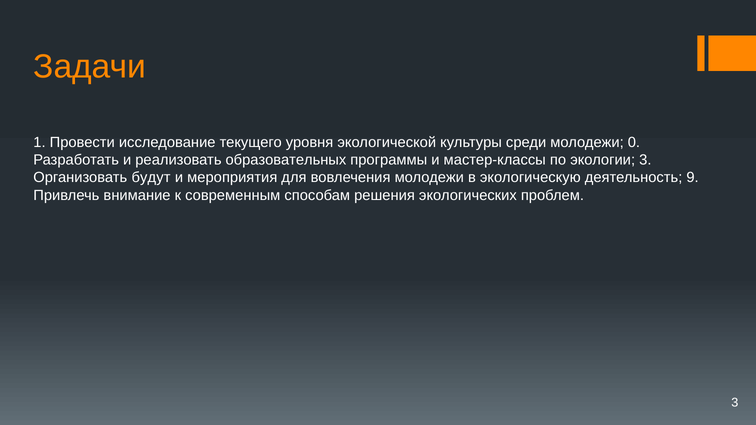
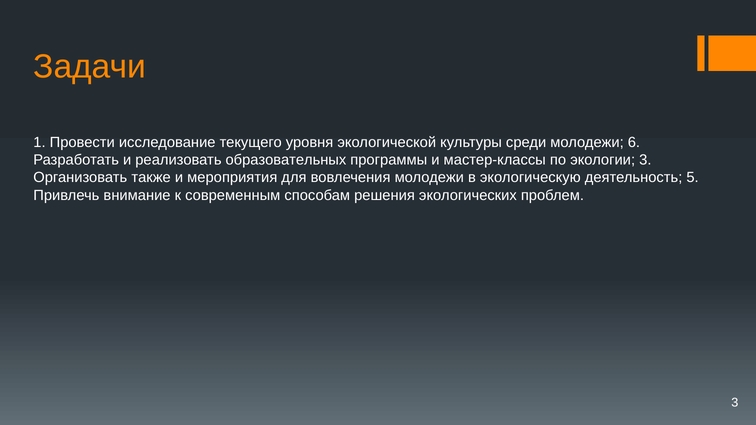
0: 0 -> 6 (634, 142)
будут: будут -> также (151, 178)
9: 9 -> 5 (693, 178)
